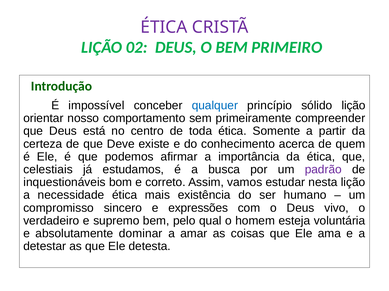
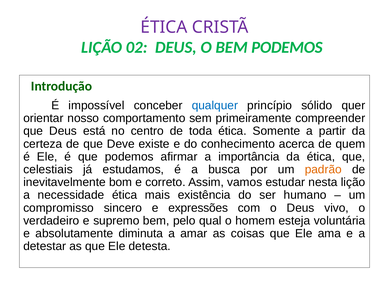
BEM PRIMEIRO: PRIMEIRO -> PODEMOS (287, 48)
sólido lição: lição -> quer (353, 106)
padrão colour: purple -> orange (323, 170)
inquestionáveis: inquestionáveis -> inevitavelmente (65, 183)
dominar: dominar -> diminuta (141, 234)
